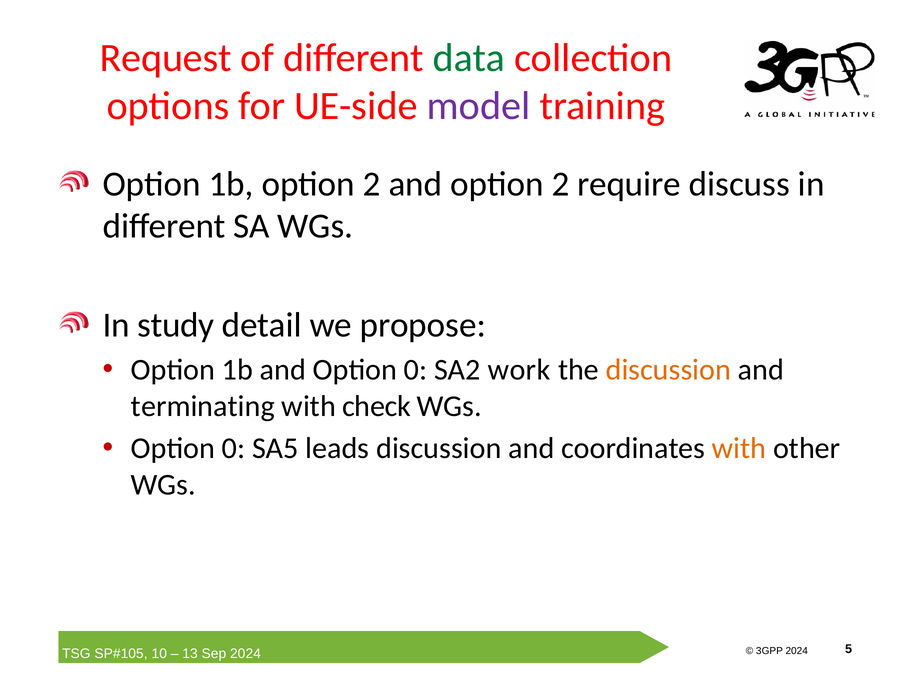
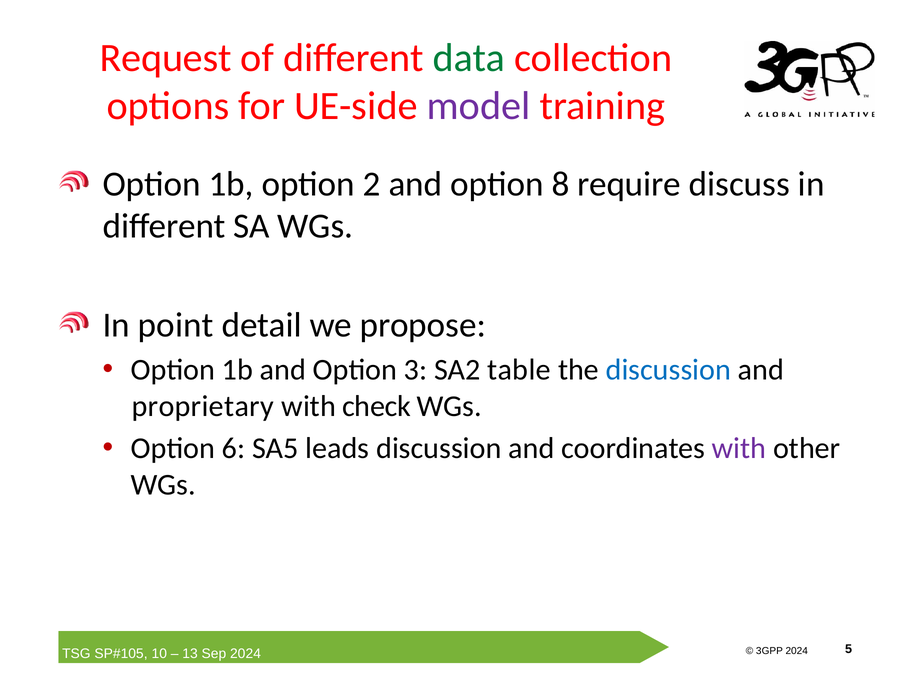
and option 2: 2 -> 8 (560, 184)
study: study -> point (176, 325)
and Option 0: 0 -> 3 (416, 370)
work: work -> table (519, 370)
discussion colour: orange -> blue (668, 370)
terminating: terminating -> proprietary (203, 406)
0: 0 -> 6 (234, 448)
with colour: orange -> purple (739, 448)
